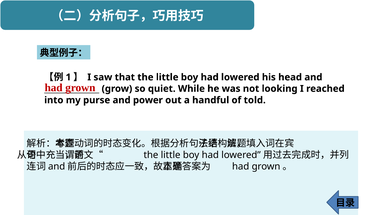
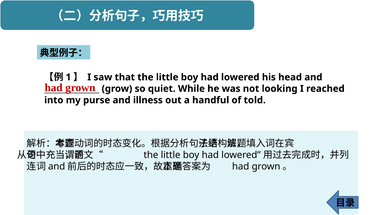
power: power -> illness (148, 100)
